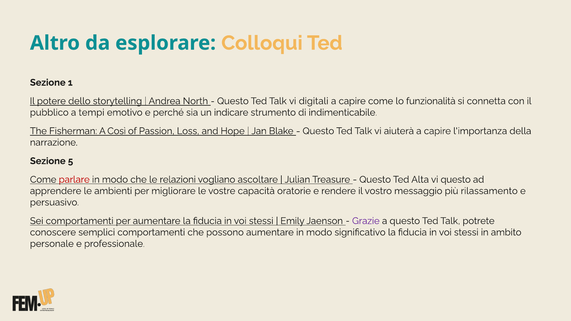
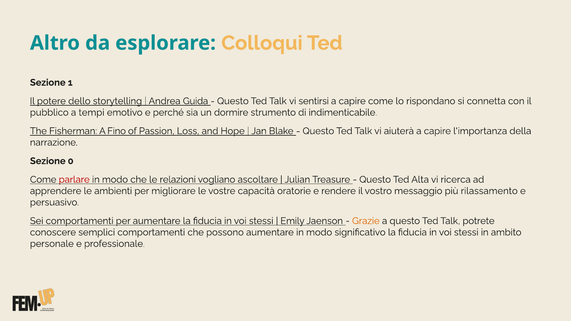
North: North -> Guida (195, 101)
digitali: digitali -> sentirsi (314, 101)
funzionalità: funzionalità -> rispondano (431, 101)
indicare: indicare -> dormire (231, 113)
Così: Così -> Fino (117, 131)
5: 5 -> 0 (71, 161)
vi questo: questo -> ricerca (456, 180)
Grazie colour: purple -> orange (366, 221)
